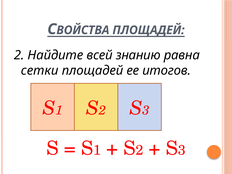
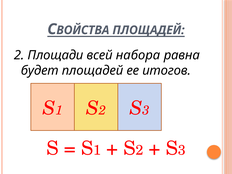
Найдите: Найдите -> Площади (55, 55)
знанию: знанию -> набора (138, 55)
сетки: сетки -> будет (40, 71)
